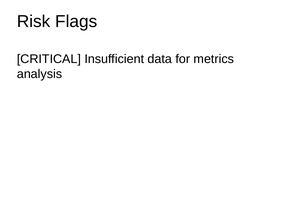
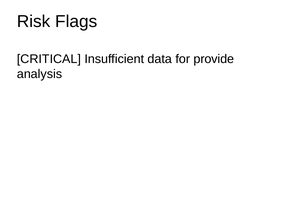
metrics: metrics -> provide (214, 59)
